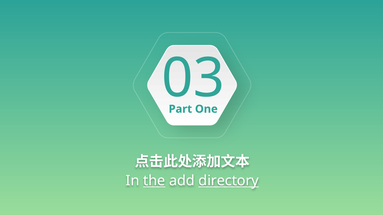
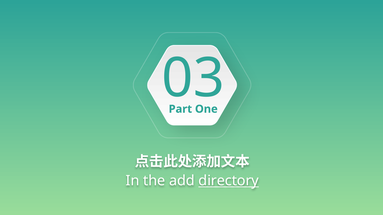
the underline: present -> none (154, 181)
